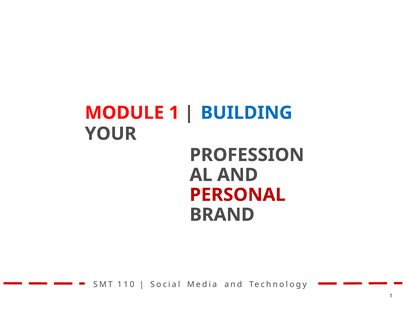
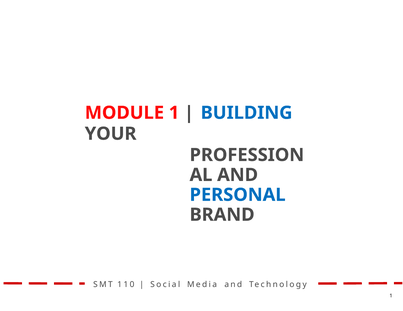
PERSONAL colour: red -> blue (238, 195)
